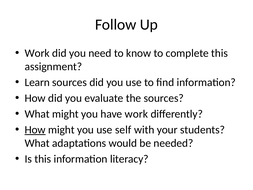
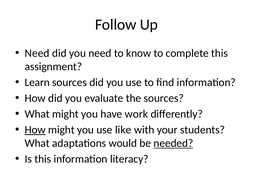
Work: Work -> Need (37, 53)
self: self -> like (123, 130)
needed underline: none -> present (173, 143)
